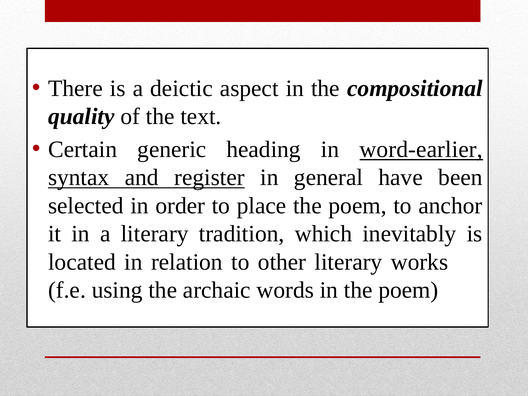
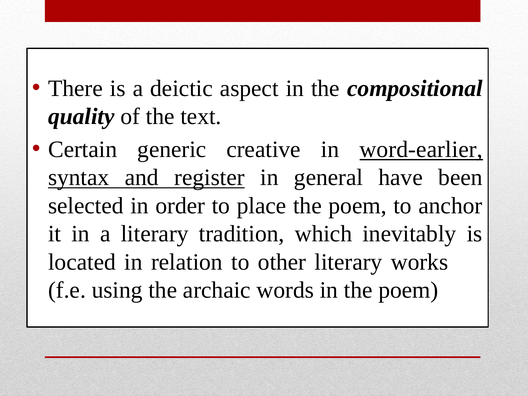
heading: heading -> creative (264, 149)
